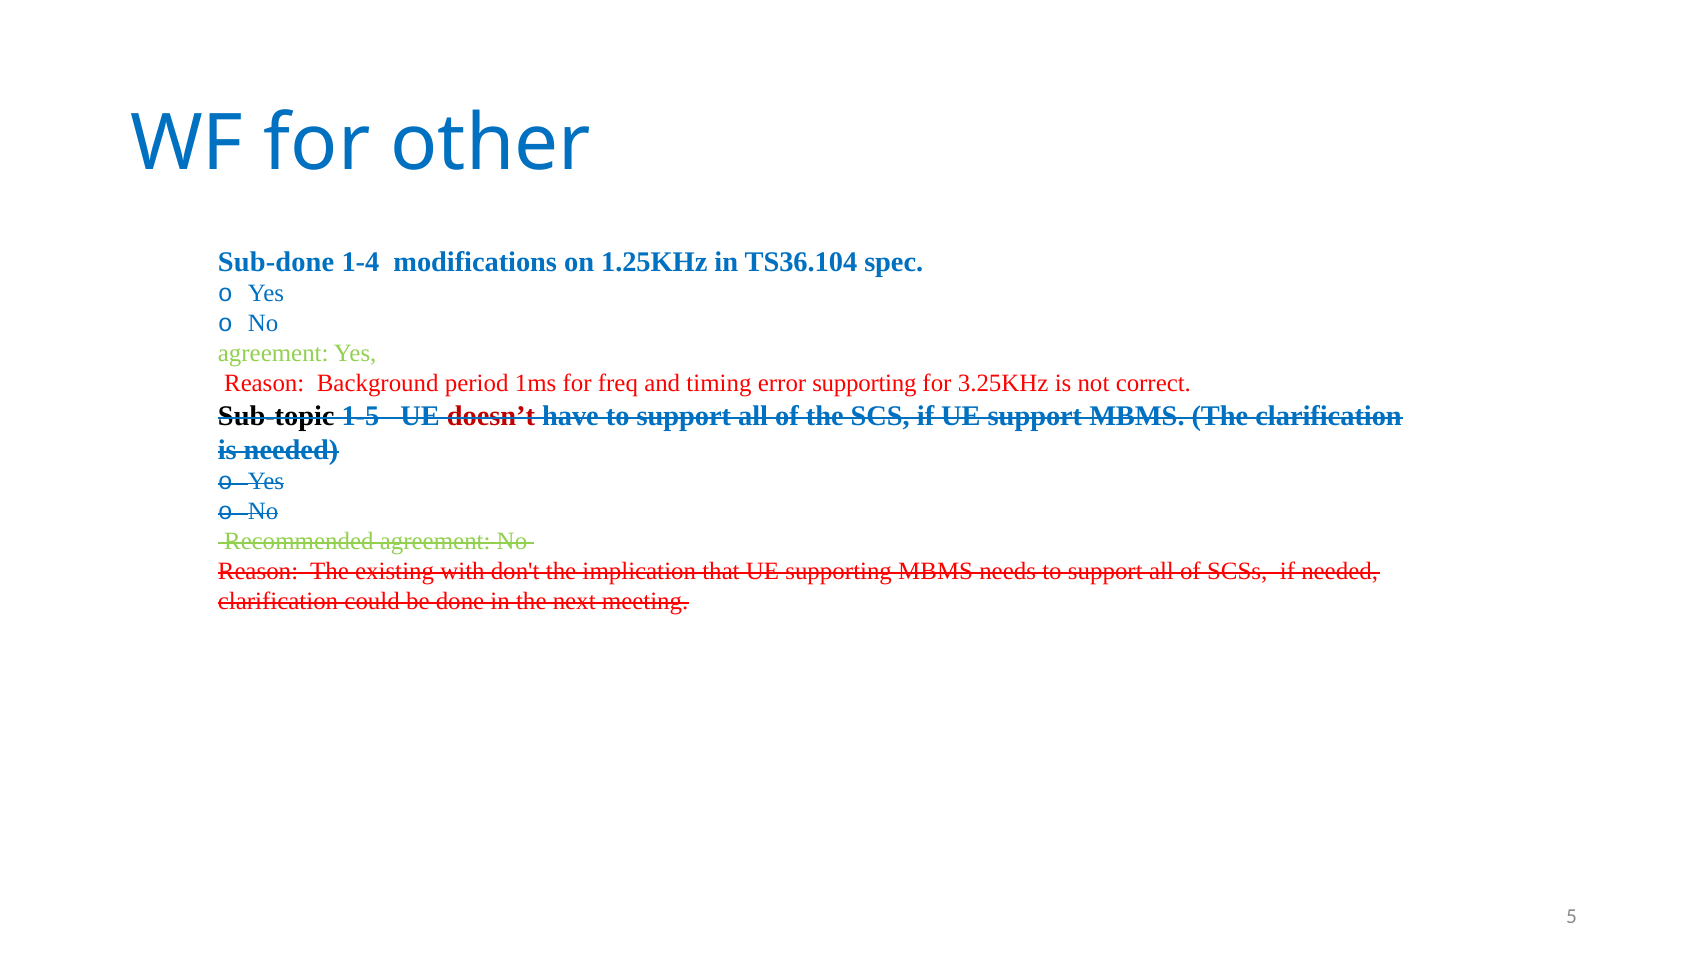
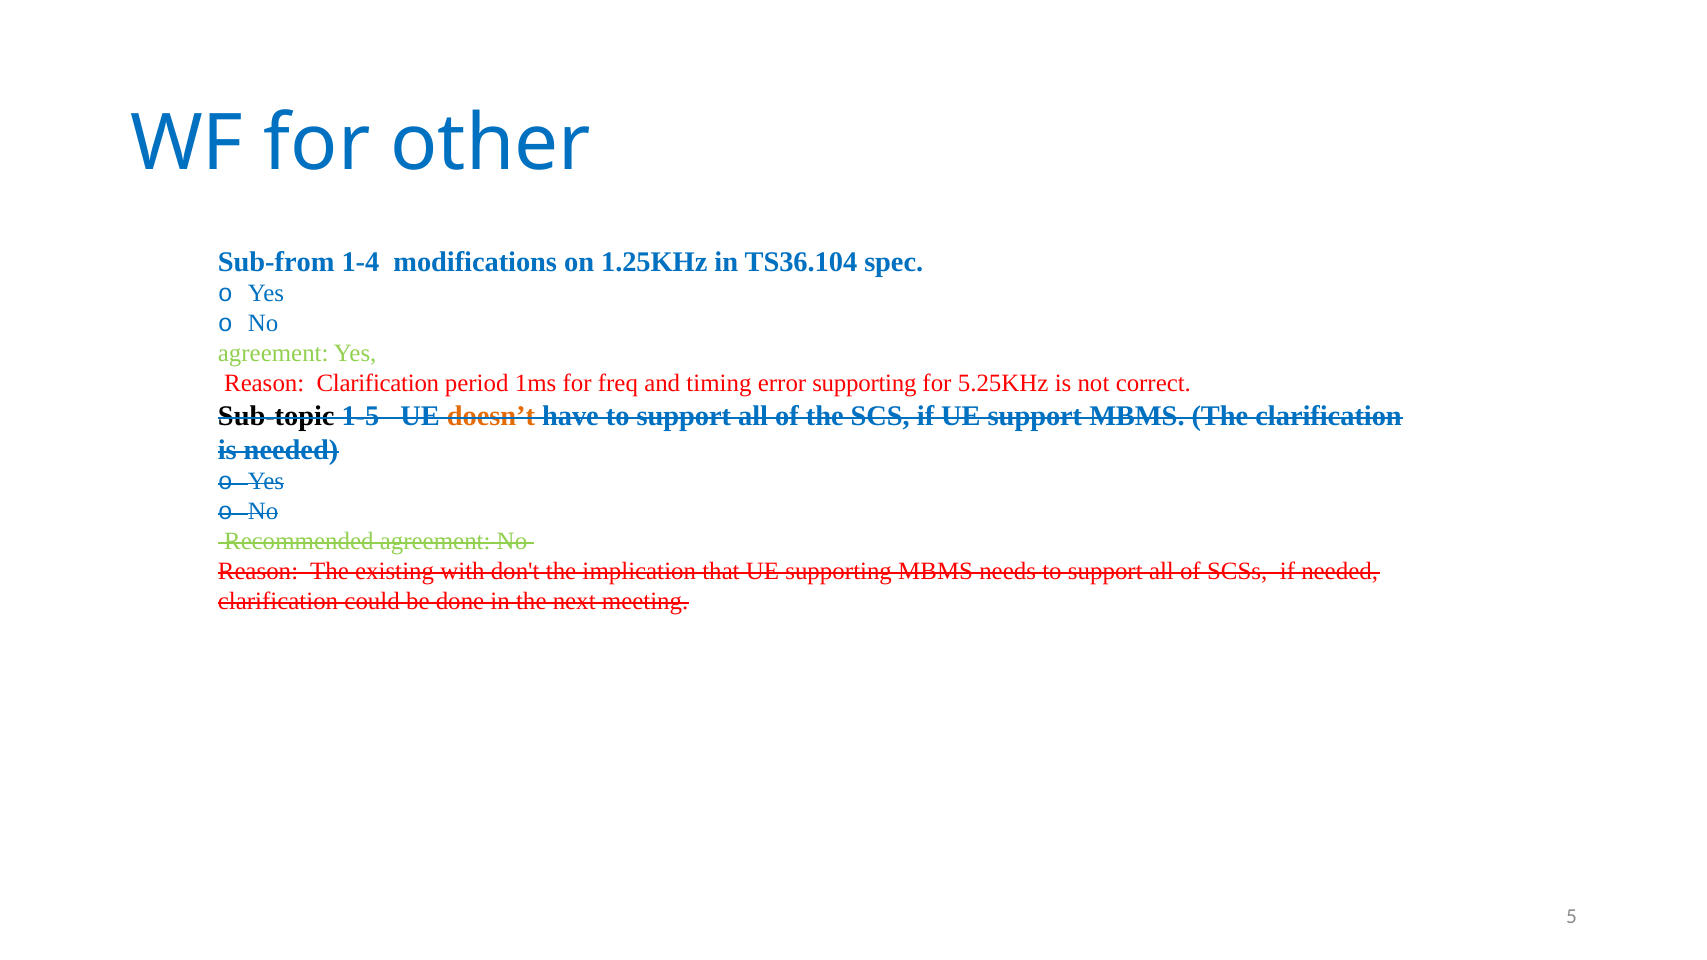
Sub-done: Sub-done -> Sub-from (276, 262)
Reason Background: Background -> Clarification (378, 383)
3.25KHz: 3.25KHz -> 5.25KHz (1003, 383)
doesn’t colour: red -> orange (491, 416)
